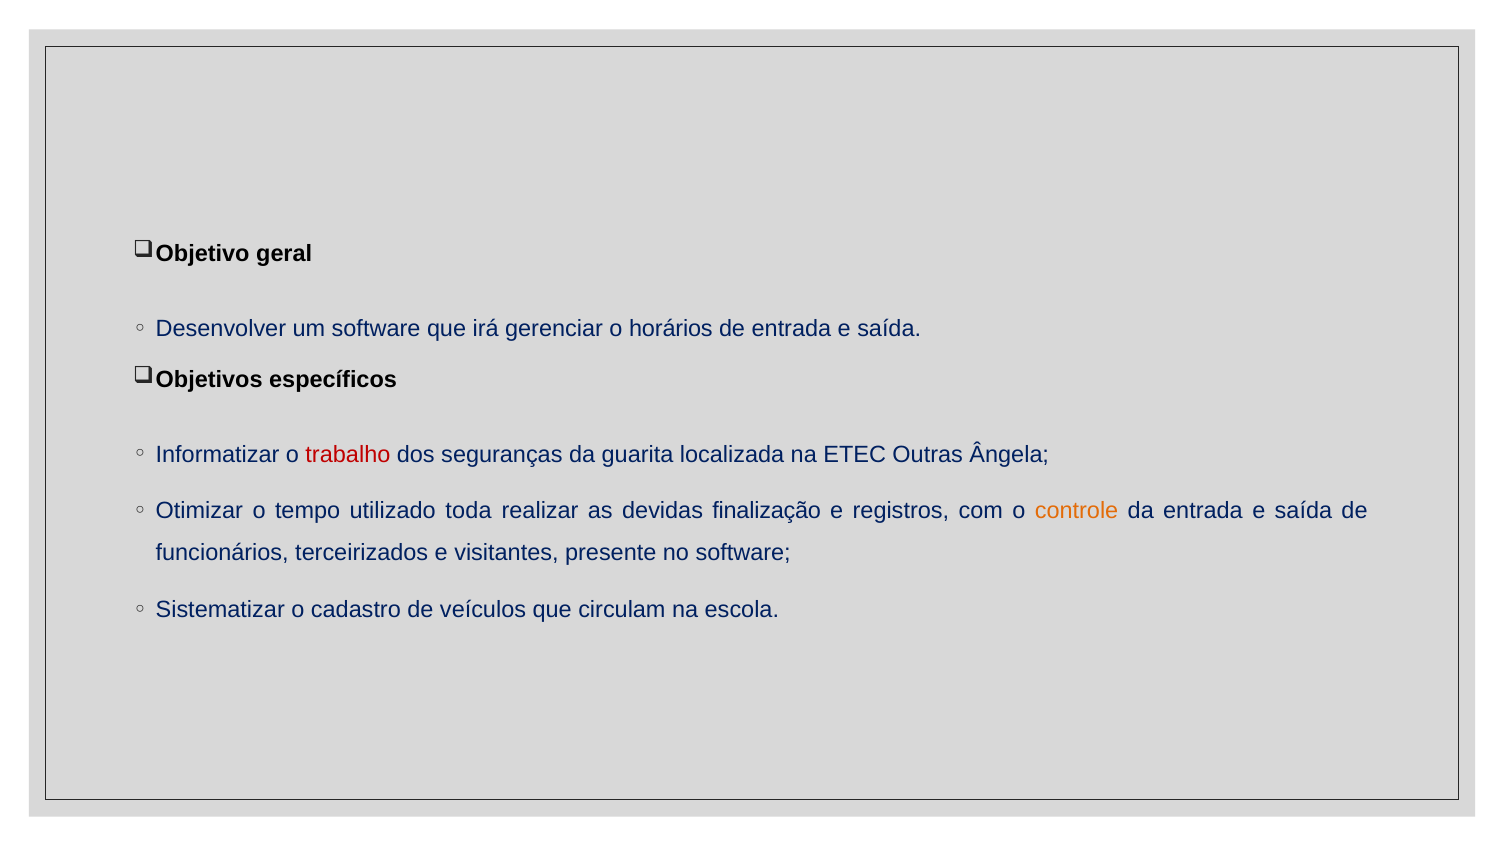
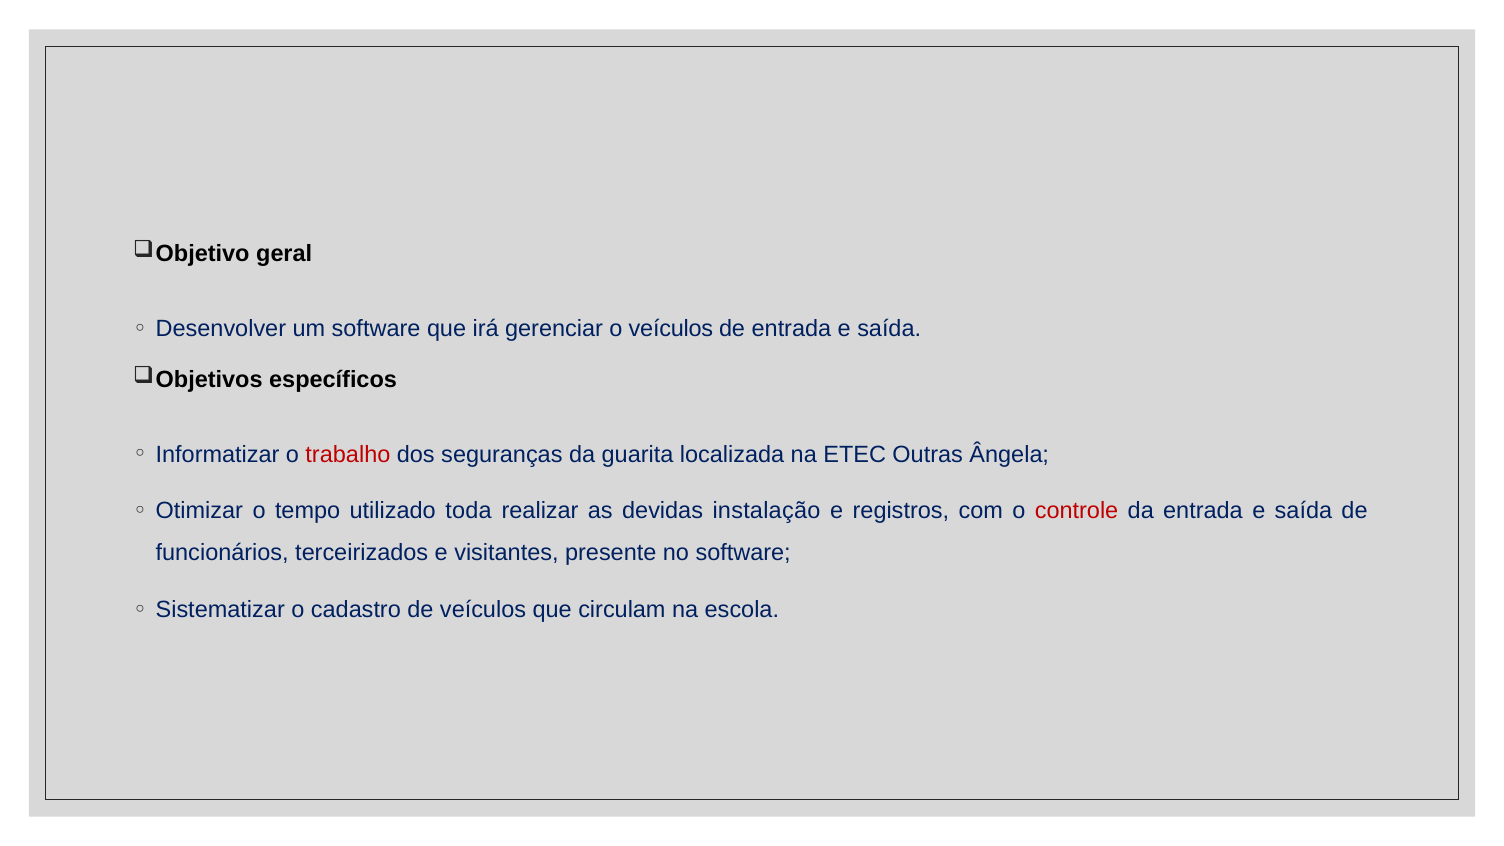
o horários: horários -> veículos (671, 329)
finalização: finalização -> instalação (766, 511)
controle colour: orange -> red (1077, 511)
